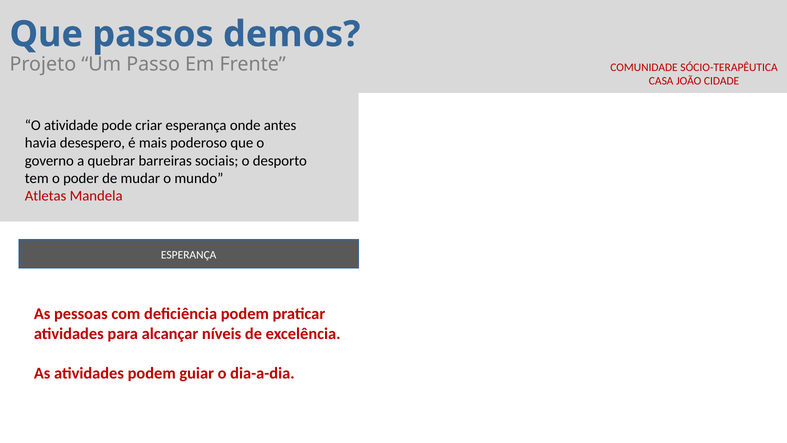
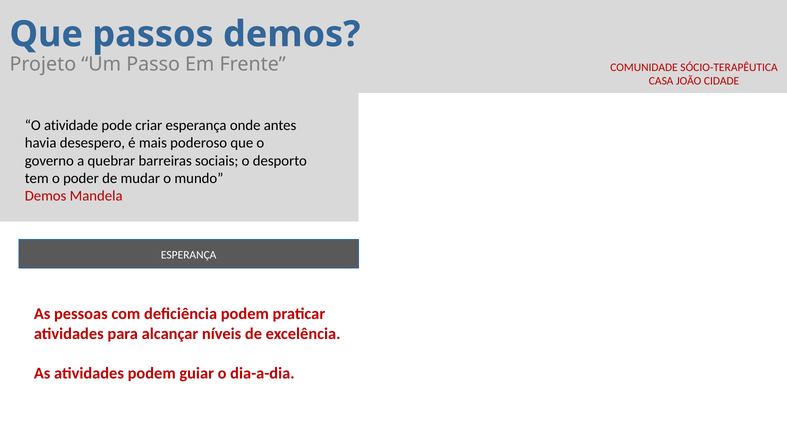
Atletas: Atletas -> Demos (46, 196)
